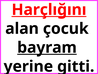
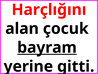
Harçlığını underline: present -> none (49, 10)
